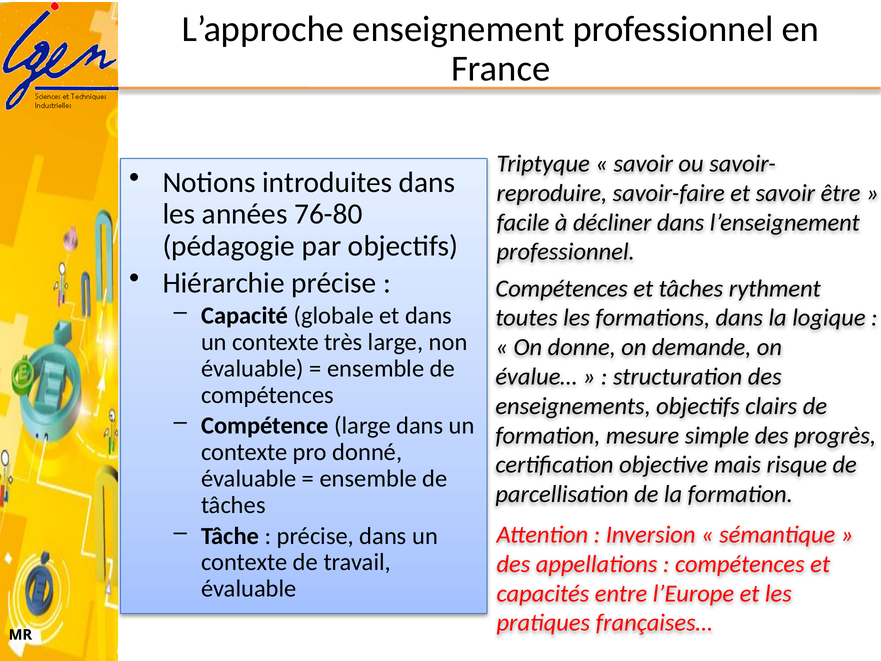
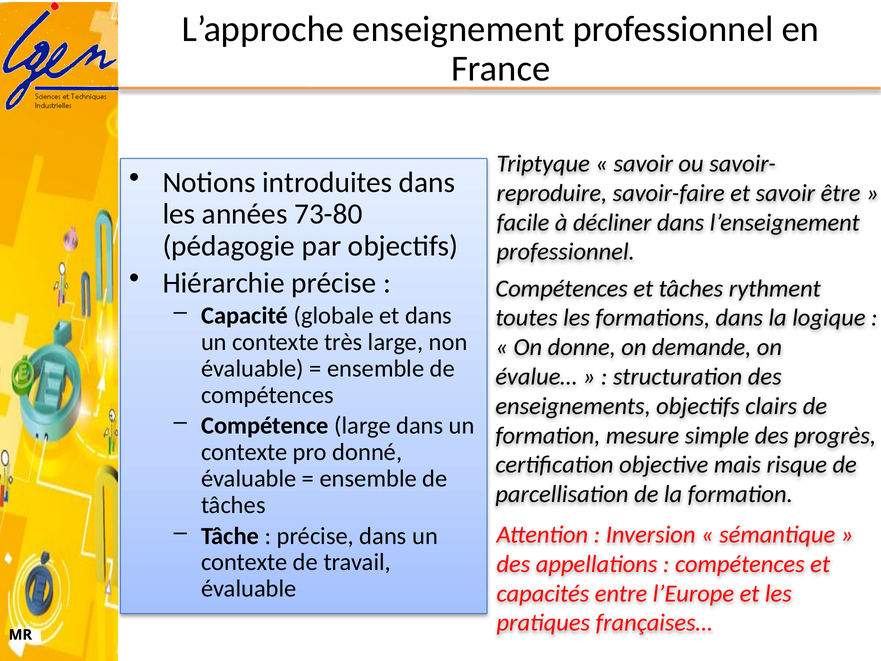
76-80: 76-80 -> 73-80 (328, 214)
